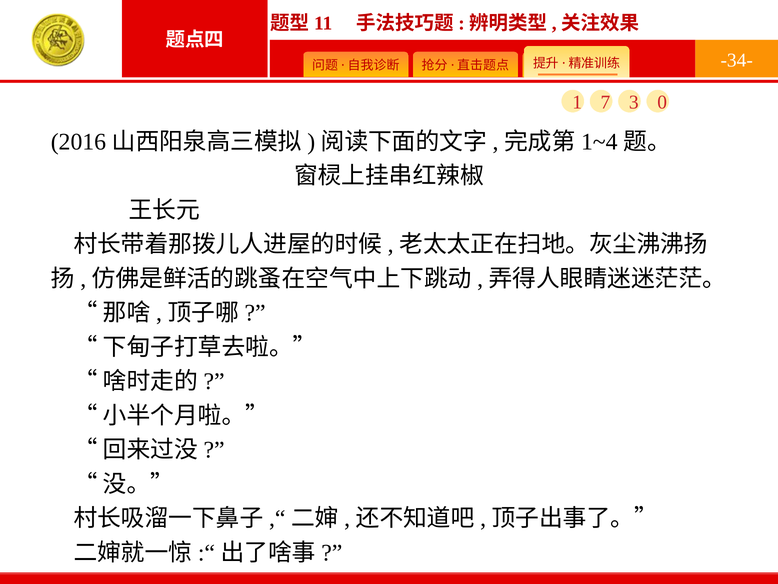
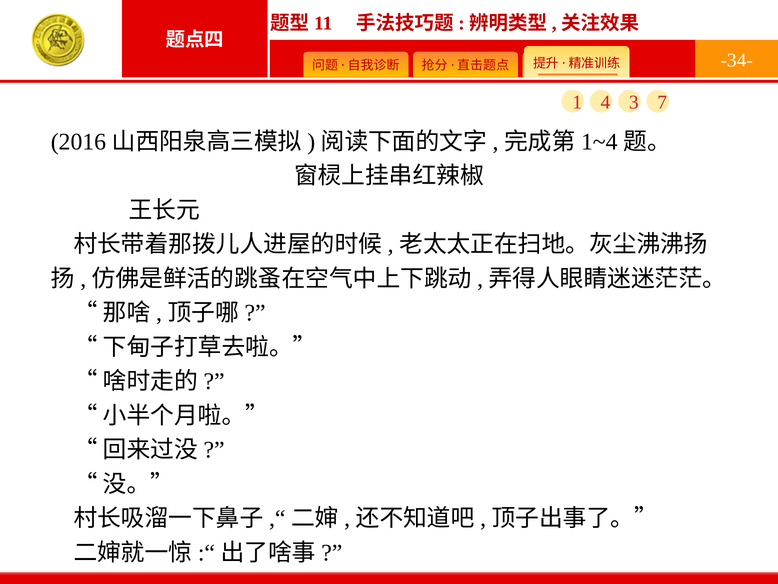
7: 7 -> 4 (605, 102)
0: 0 -> 7 (662, 102)
